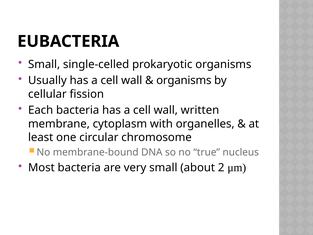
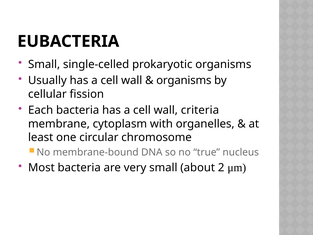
written: written -> criteria (200, 110)
